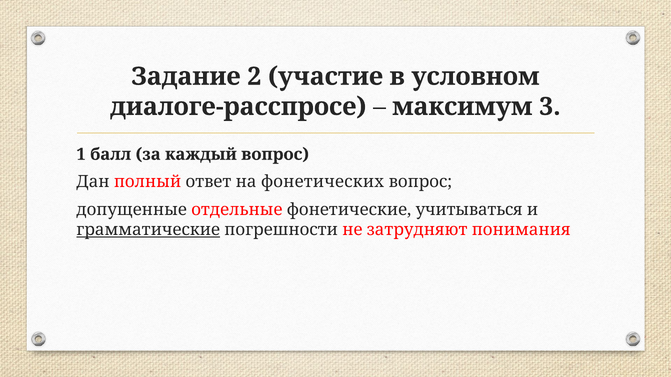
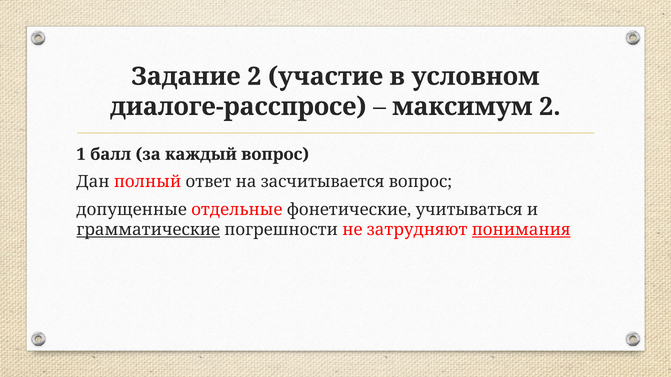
максимум 3: 3 -> 2 (550, 107)
фонетических: фонетических -> засчитывается (323, 182)
понимания underline: none -> present (521, 230)
